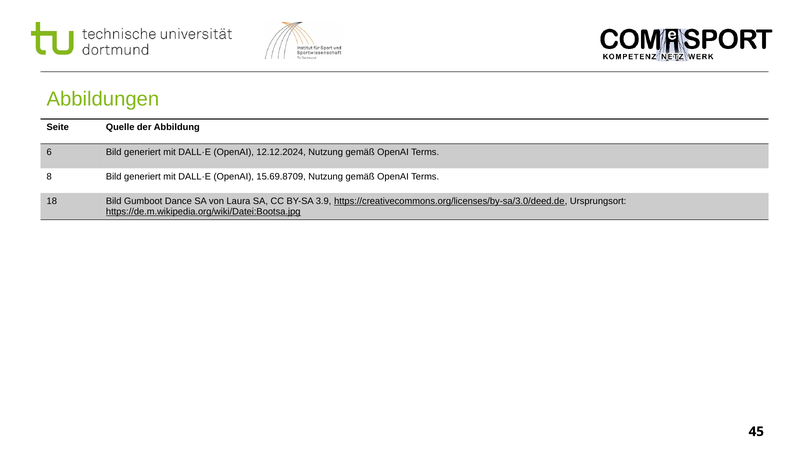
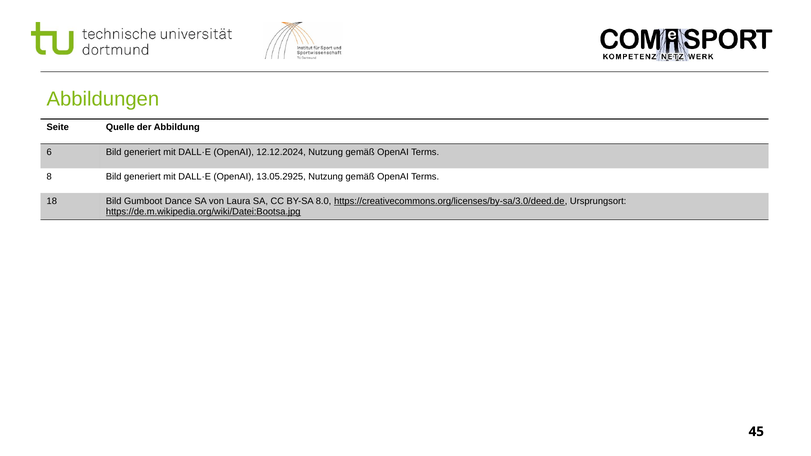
15.69.8709: 15.69.8709 -> 13.05.2925 (281, 177)
3.9: 3.9 -> 8.0 (324, 201)
